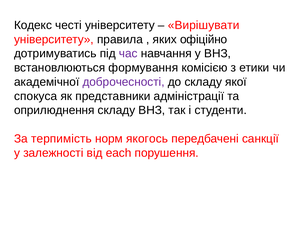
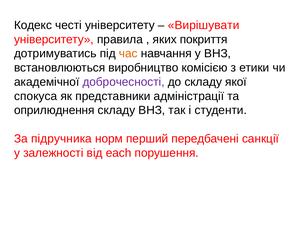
офіційно: офіційно -> покриття (204, 39)
час colour: purple -> orange (128, 54)
формування: формування -> виробництво (143, 68)
терпимість: терпимість -> підручника (61, 139)
якогось: якогось -> перший (147, 139)
